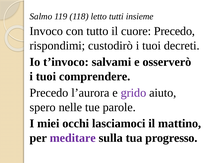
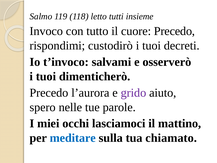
comprendere: comprendere -> dimenticherò (95, 76)
meditare colour: purple -> blue (73, 138)
progresso: progresso -> chiamato (171, 138)
